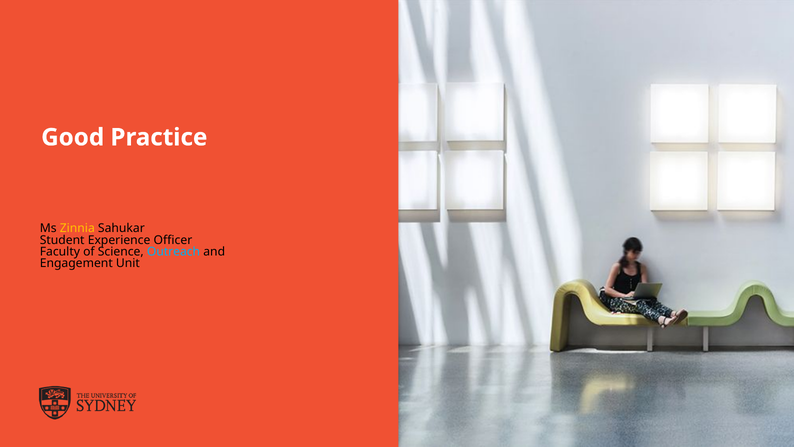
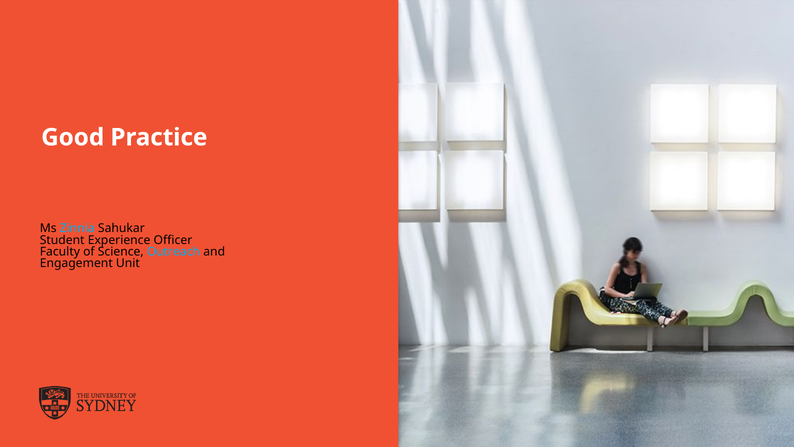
Zinnia colour: yellow -> light blue (77, 228)
